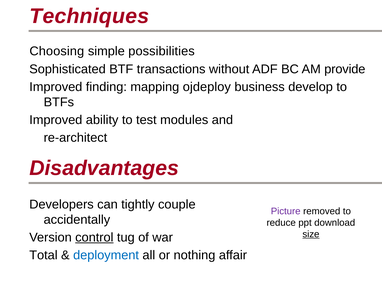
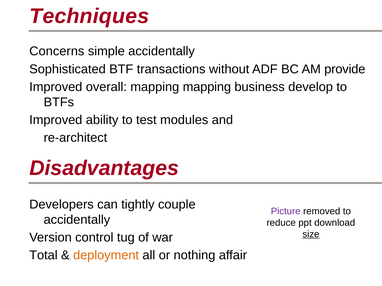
Choosing: Choosing -> Concerns (57, 51)
simple possibilities: possibilities -> accidentally (162, 51)
finding: finding -> overall (106, 87)
mapping ojdeploy: ojdeploy -> mapping (207, 87)
control underline: present -> none (94, 238)
deployment colour: blue -> orange (106, 256)
